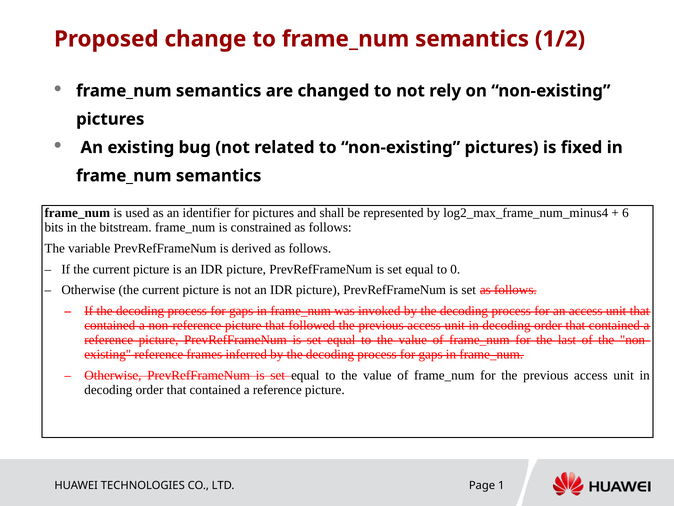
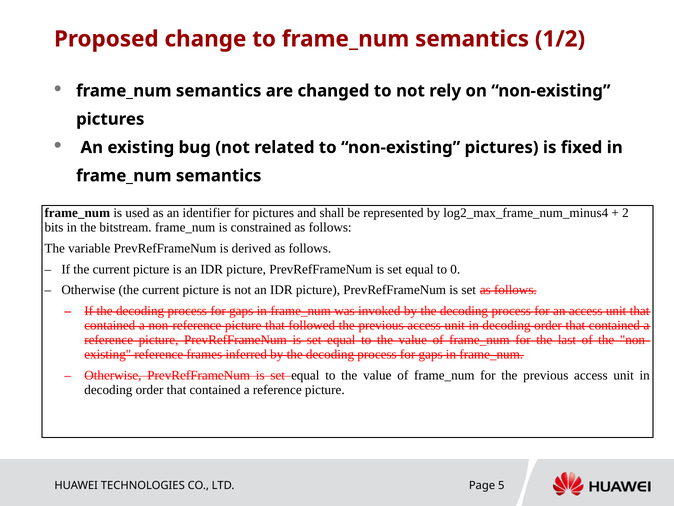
6: 6 -> 2 (625, 213)
1: 1 -> 5 (501, 485)
